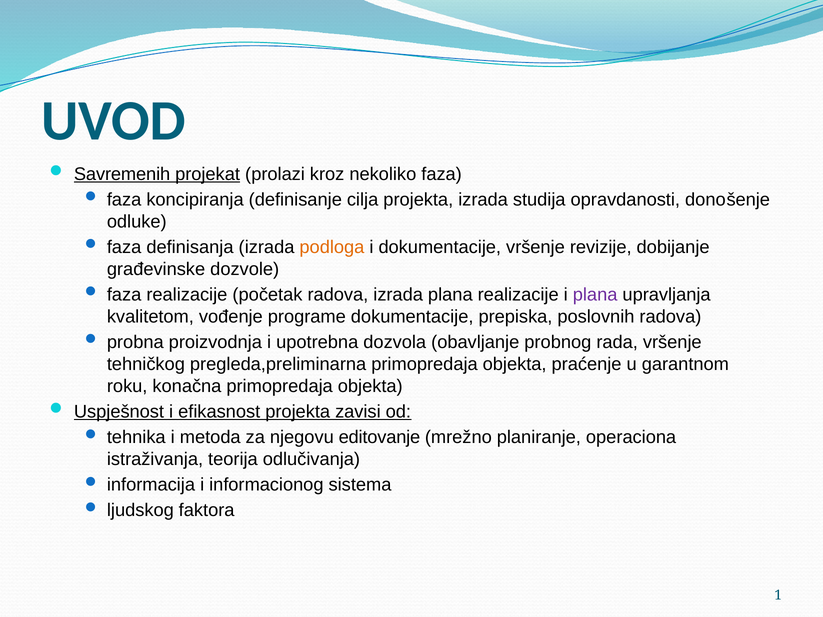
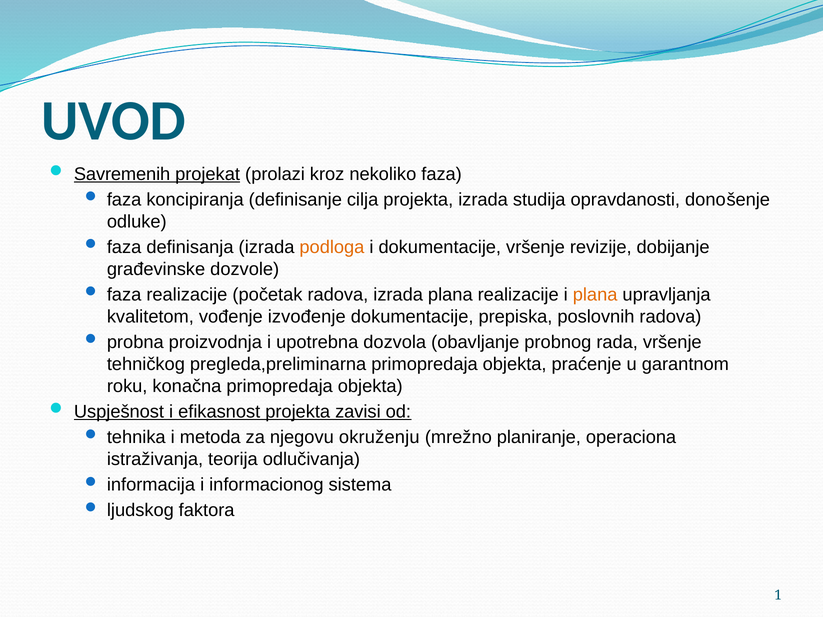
plana colour: purple -> orange (595, 295)
programe: programe -> izvođenje (307, 317)
editovanje: editovanje -> okruženju (379, 437)
